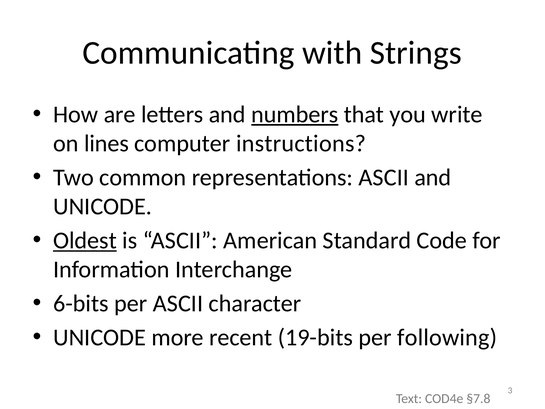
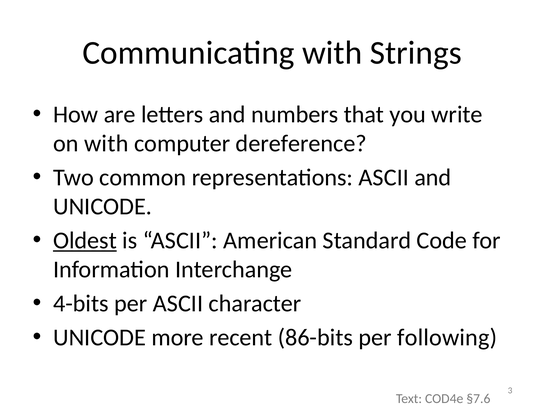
numbers underline: present -> none (295, 114)
on lines: lines -> with (106, 143)
instructions: instructions -> dereference (301, 143)
6-bits: 6-bits -> 4-bits (81, 303)
19-bits: 19-bits -> 86-bits (315, 337)
§7.8: §7.8 -> §7.6 (478, 399)
